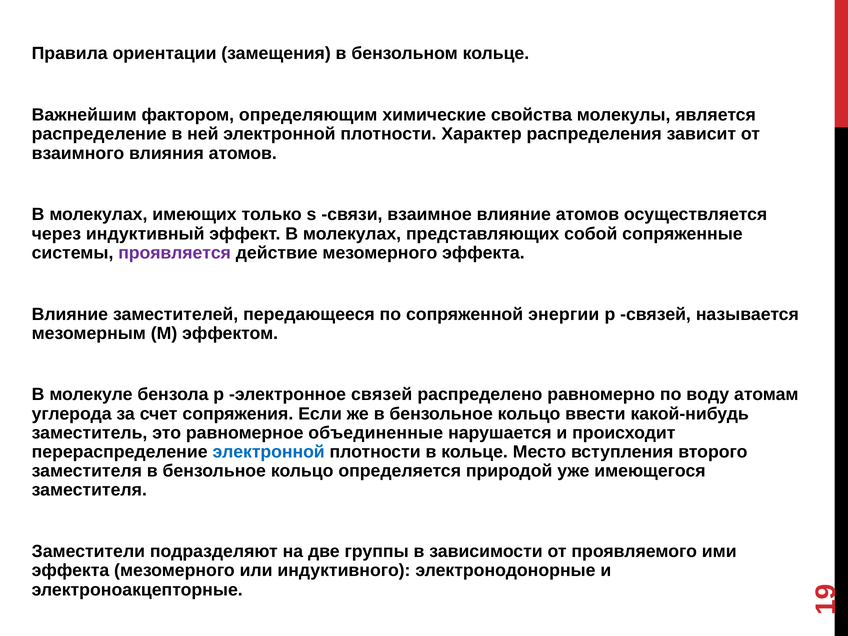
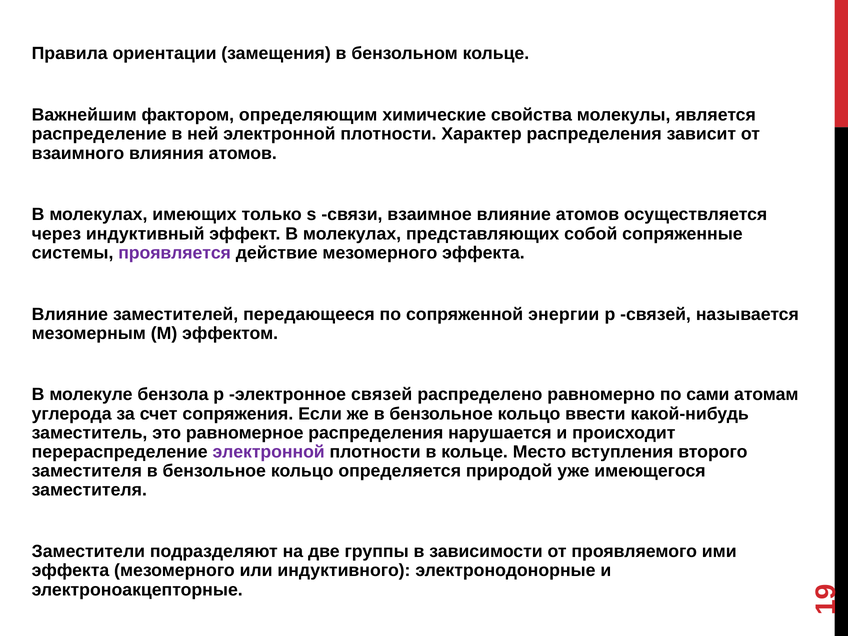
воду: воду -> сами (708, 395)
равномерное объединенные: объединенные -> распределения (376, 433)
электронной colour: blue -> purple (269, 452)
